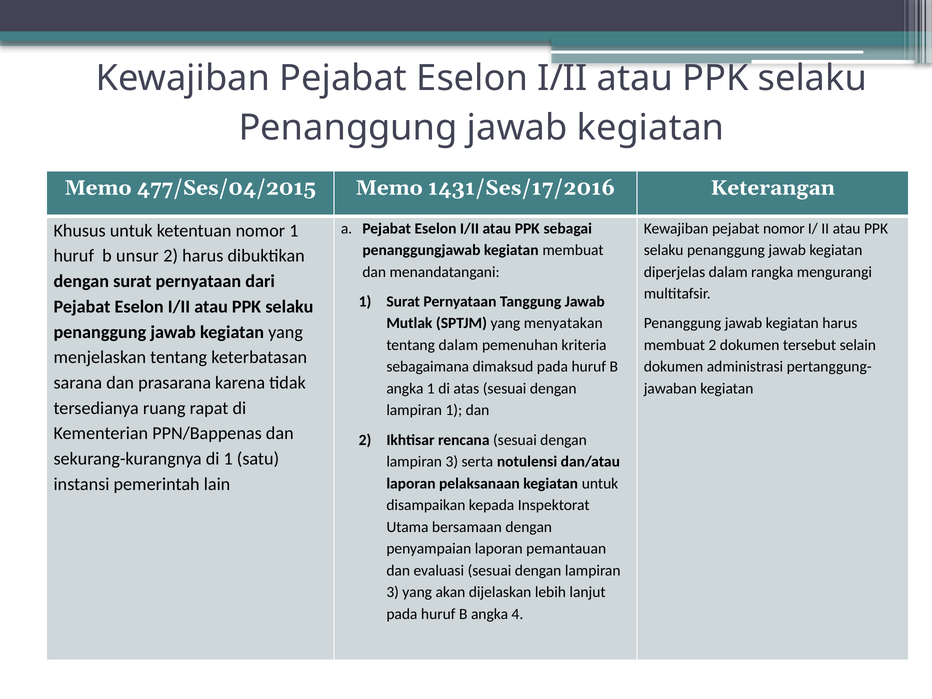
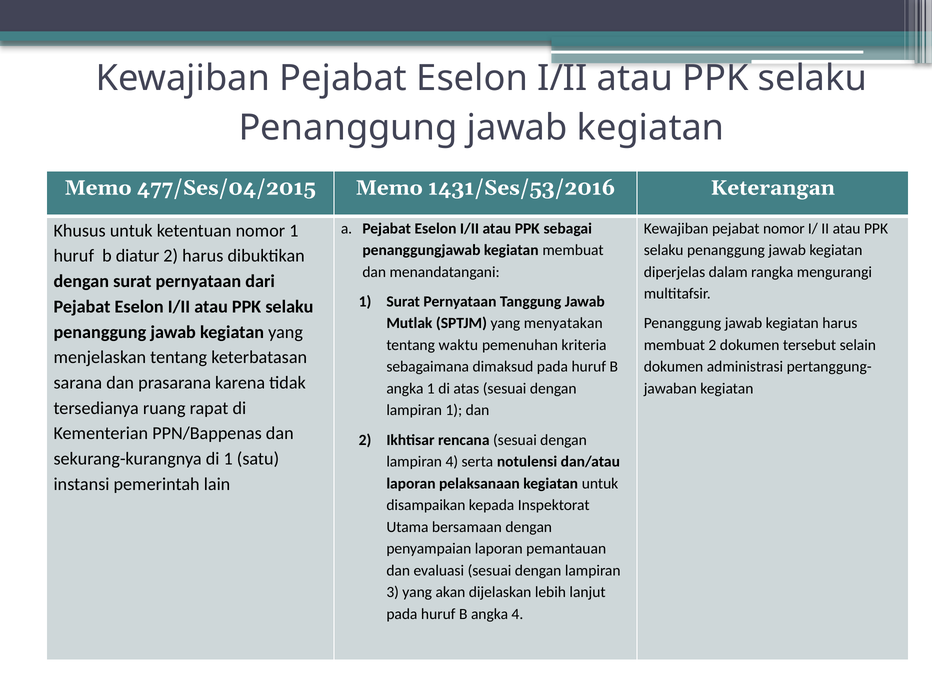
1431/Ses/17/2016: 1431/Ses/17/2016 -> 1431/Ses/53/2016 (522, 188)
unsur: unsur -> diatur (138, 256)
tentang dalam: dalam -> waktu (458, 345)
3: 3 -> 4 (452, 462)
